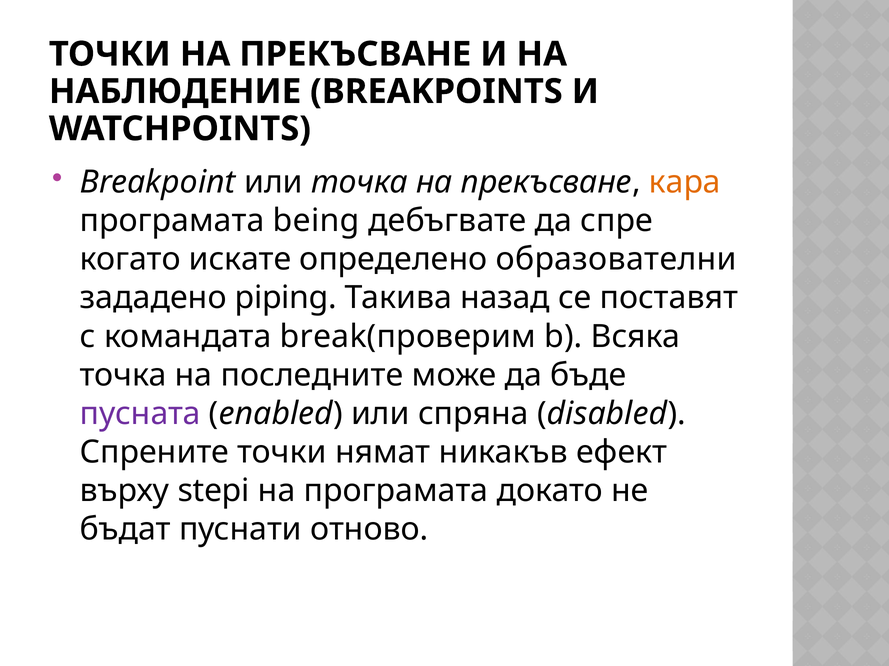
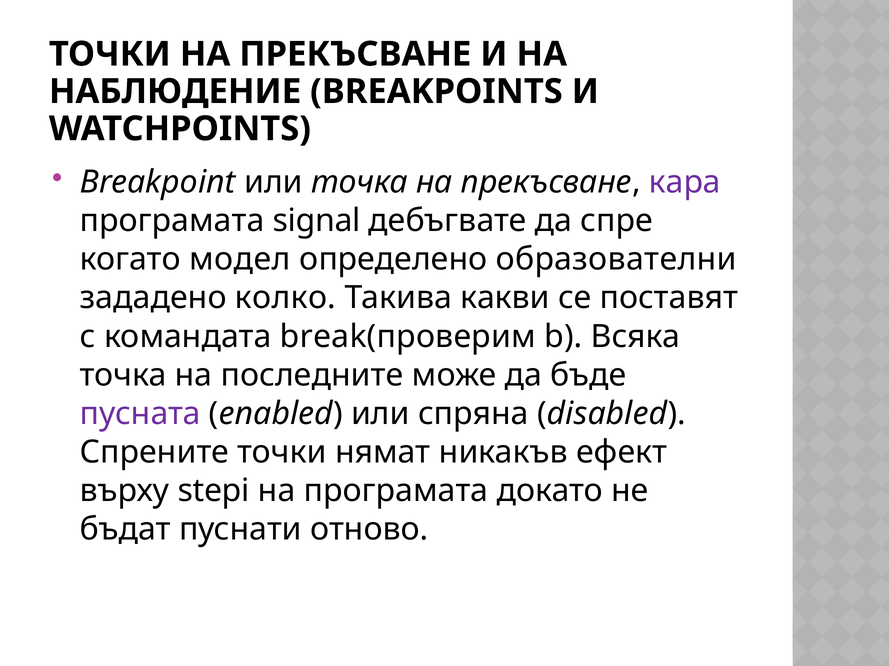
кара colour: orange -> purple (685, 182)
being: being -> signal (317, 221)
искате: искате -> модел (240, 260)
piping: piping -> колко (285, 298)
назад: назад -> какви (505, 298)
